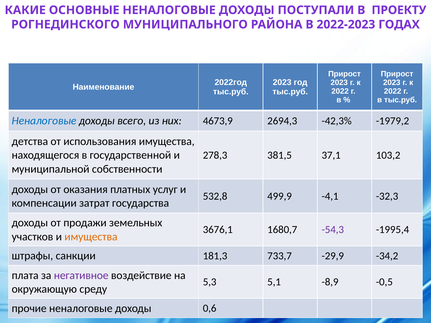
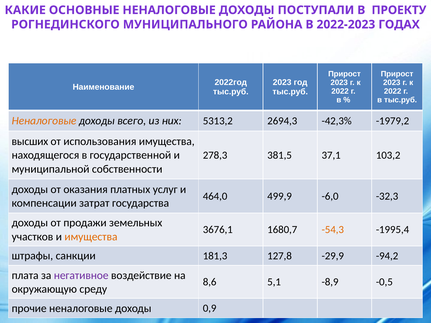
Неналоговые colour: blue -> orange (44, 121)
4673,9: 4673,9 -> 5313,2 (218, 121)
детства: детства -> высших (30, 141)
532,8: 532,8 -> 464,0 (215, 196)
-4,1: -4,1 -> -6,0 (330, 196)
-54,3 colour: purple -> orange (333, 230)
733,7: 733,7 -> 127,8 (280, 256)
-34,2: -34,2 -> -94,2 (387, 256)
5,3: 5,3 -> 8,6 (210, 282)
0,6: 0,6 -> 0,9 (210, 308)
